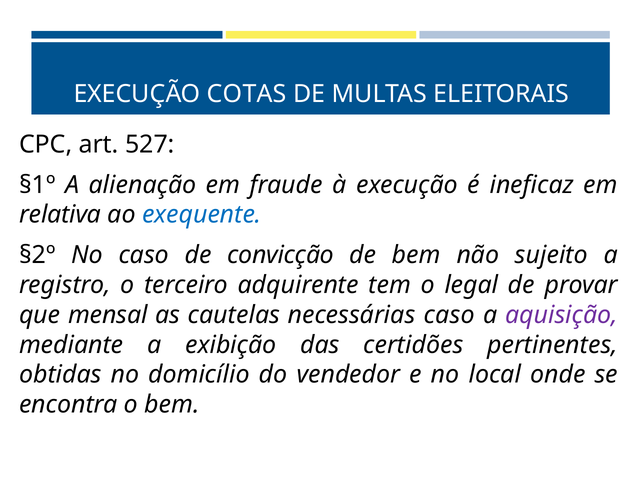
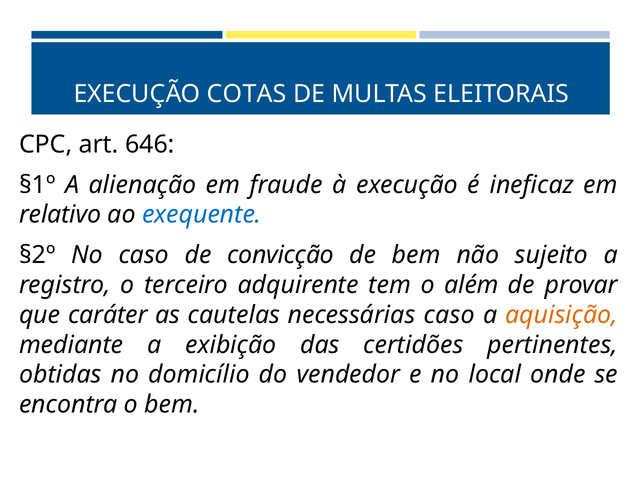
527: 527 -> 646 (150, 144)
relativa: relativa -> relativo (60, 214)
legal: legal -> além (472, 285)
mensal: mensal -> caráter (108, 315)
aquisição colour: purple -> orange (561, 315)
